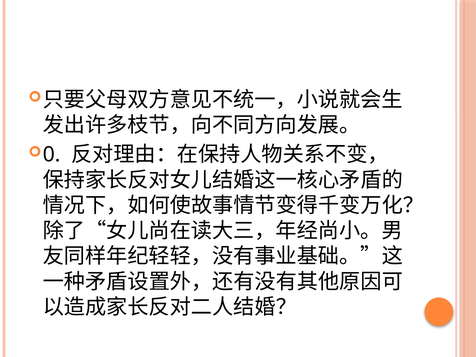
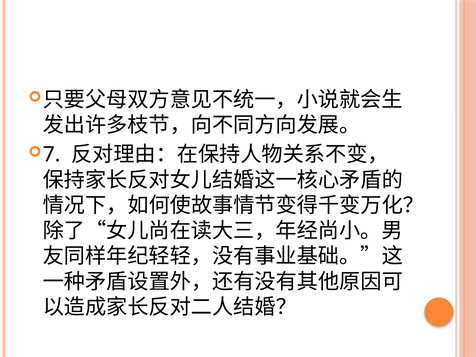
0: 0 -> 7 (52, 155)
